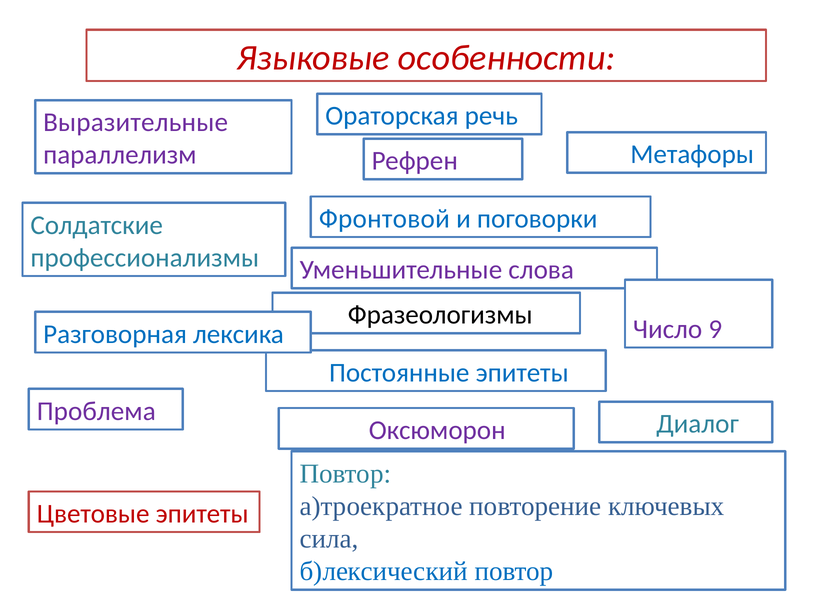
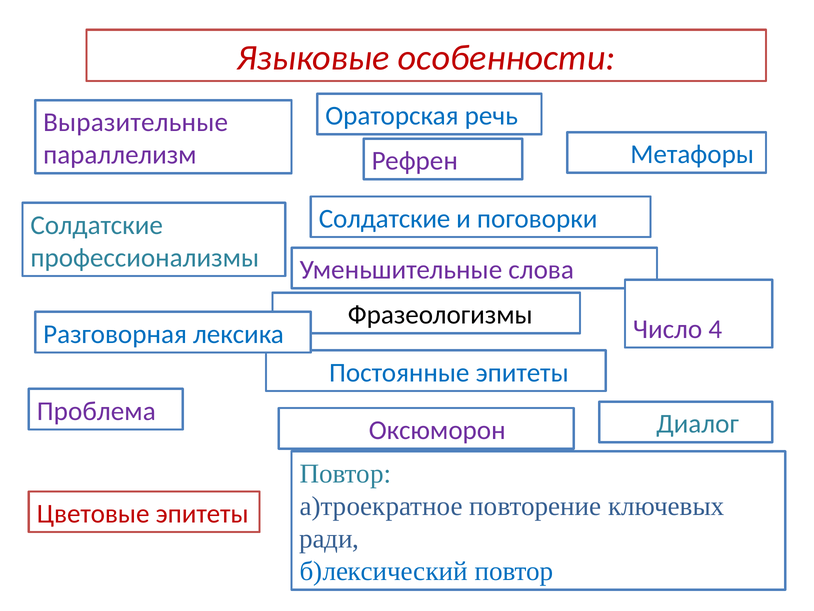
Фронтовой: Фронтовой -> Солдатские (385, 218)
9: 9 -> 4 (715, 329)
сила: сила -> ради (329, 538)
